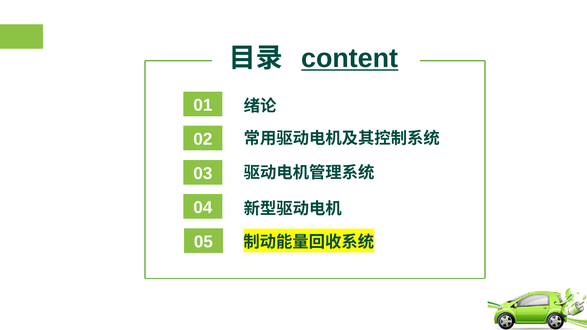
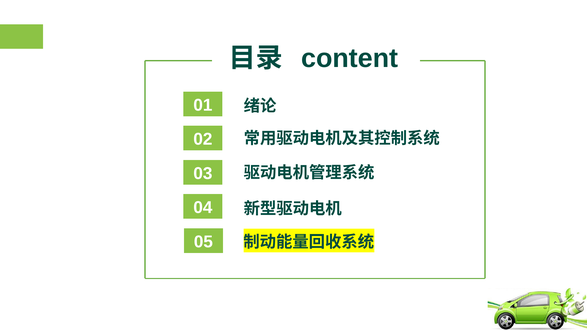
content underline: present -> none (350, 58)
